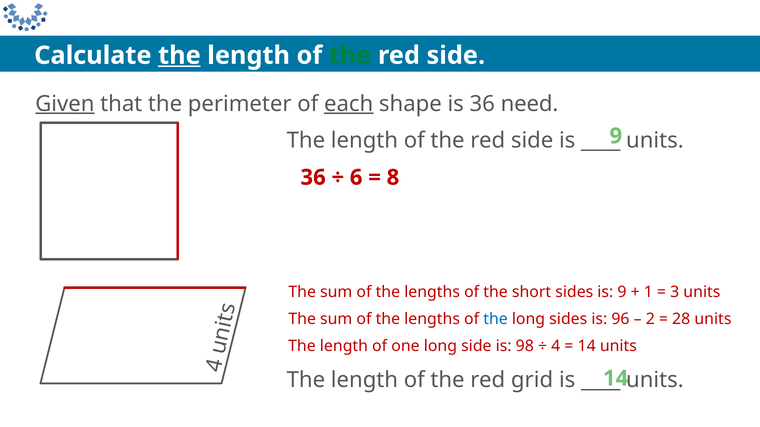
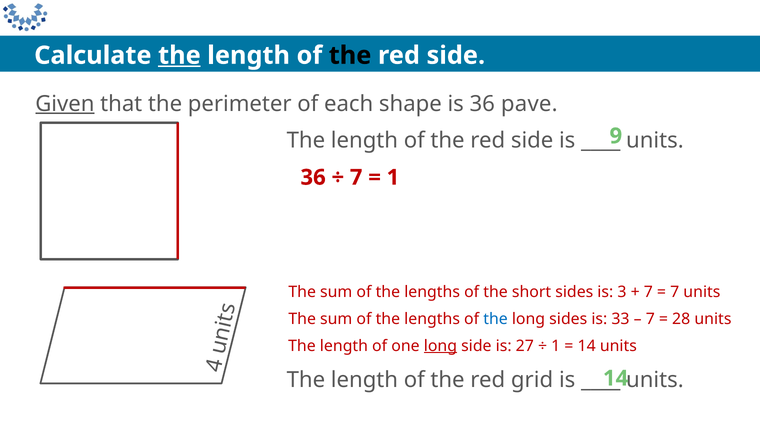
the colour: green -> black (350, 56)
each underline: present -> none (349, 104)
need: need -> pave (529, 104)
6: 6 -> 7 (356, 178)
8: 8 -> 1 (393, 178)
is 9: 9 -> 3 (622, 293)
1: 1 -> 7 (648, 293)
3: 3 -> 7 (675, 293)
96: 96 -> 33 (620, 319)
2: 2 -> 7 (650, 319)
long underline: none -> present (440, 346)
98: 98 -> 27 (525, 346)
4: 4 -> 1 (556, 346)
